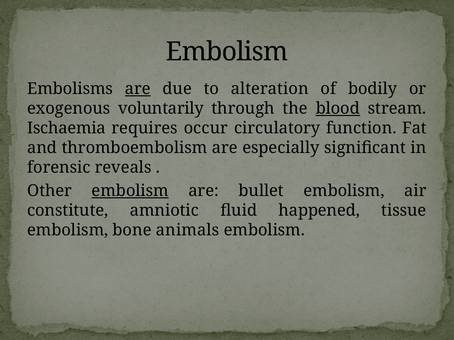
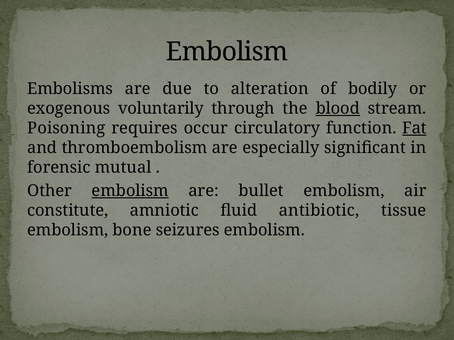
are underline: present -> none (138, 89)
Ischaemia: Ischaemia -> Poisoning (66, 128)
Fat underline: none -> present (414, 128)
reveals: reveals -> mutual (123, 168)
happened: happened -> antibiotic (319, 211)
animals: animals -> seizures (188, 230)
